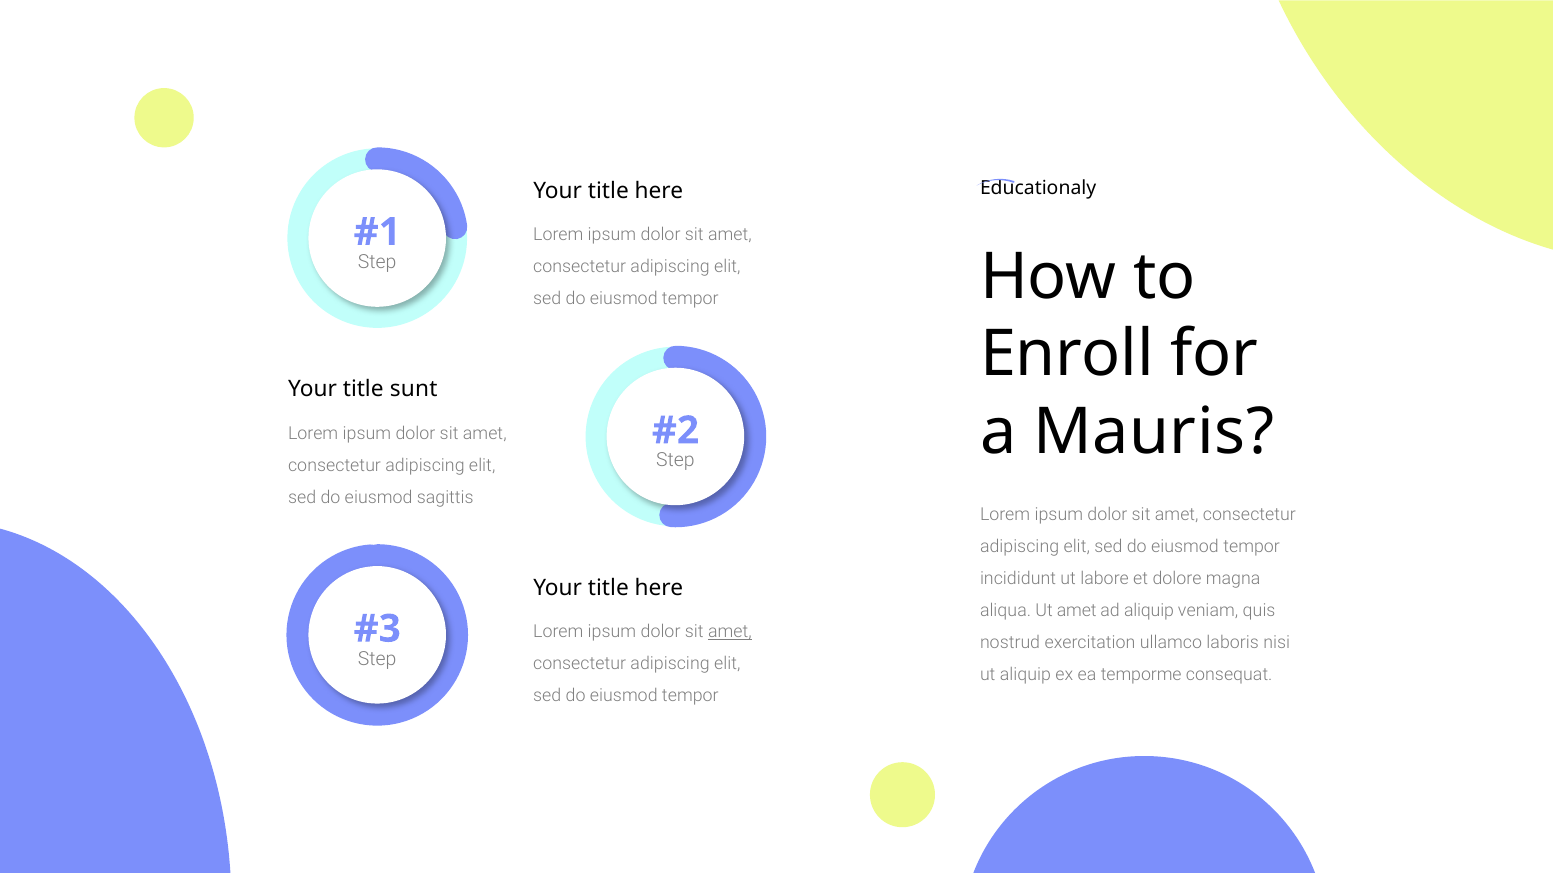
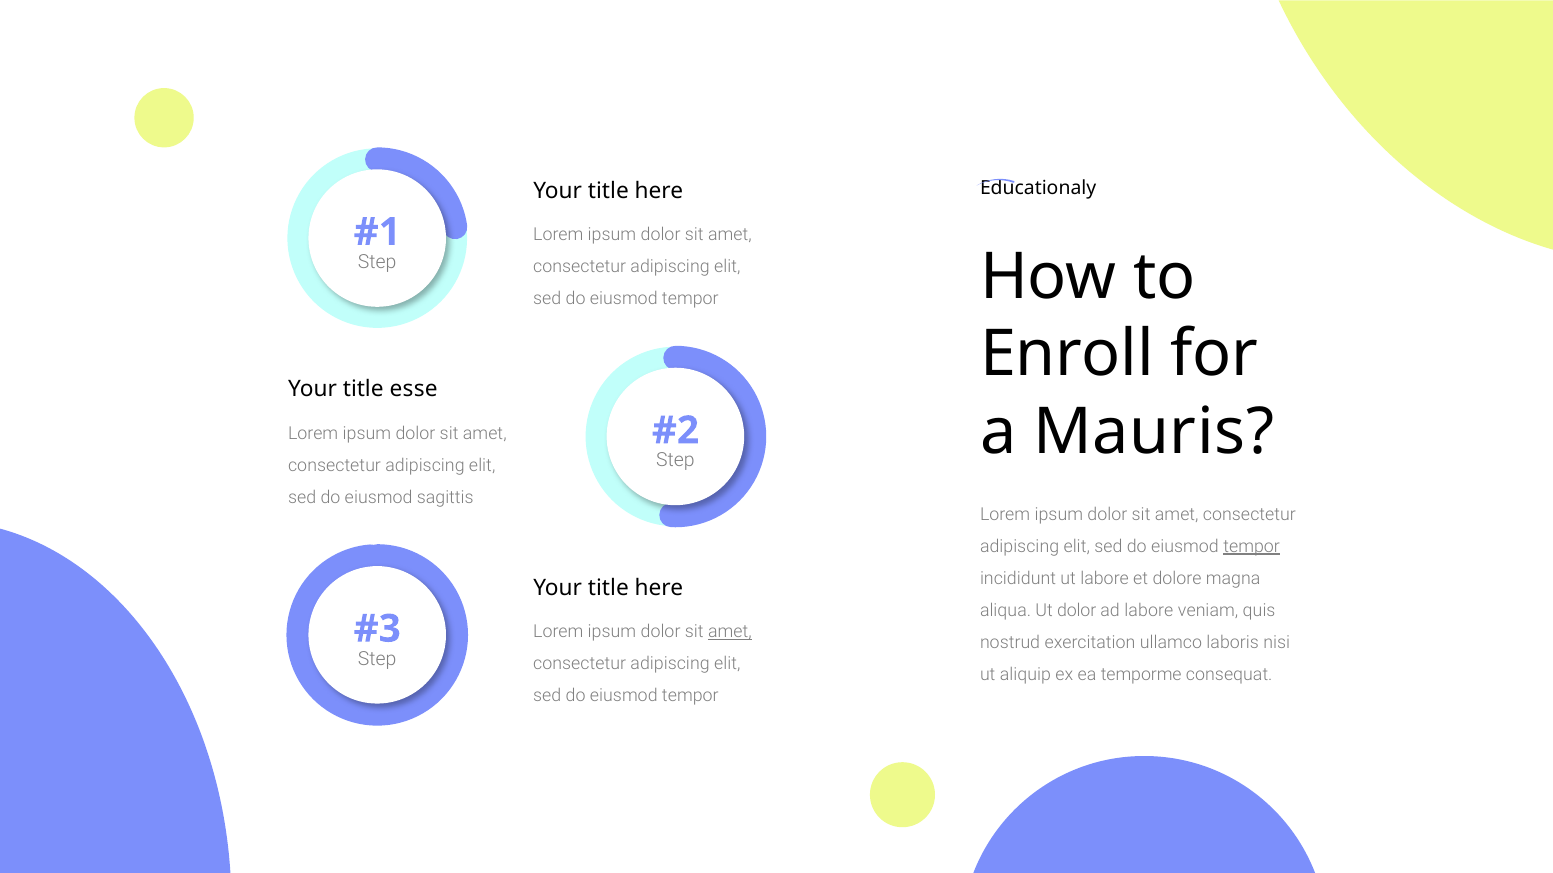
sunt: sunt -> esse (414, 389)
tempor underline: none -> present (1252, 547)
Ut amet: amet -> dolor (1077, 611)
ad aliquip: aliquip -> labore (1149, 611)
